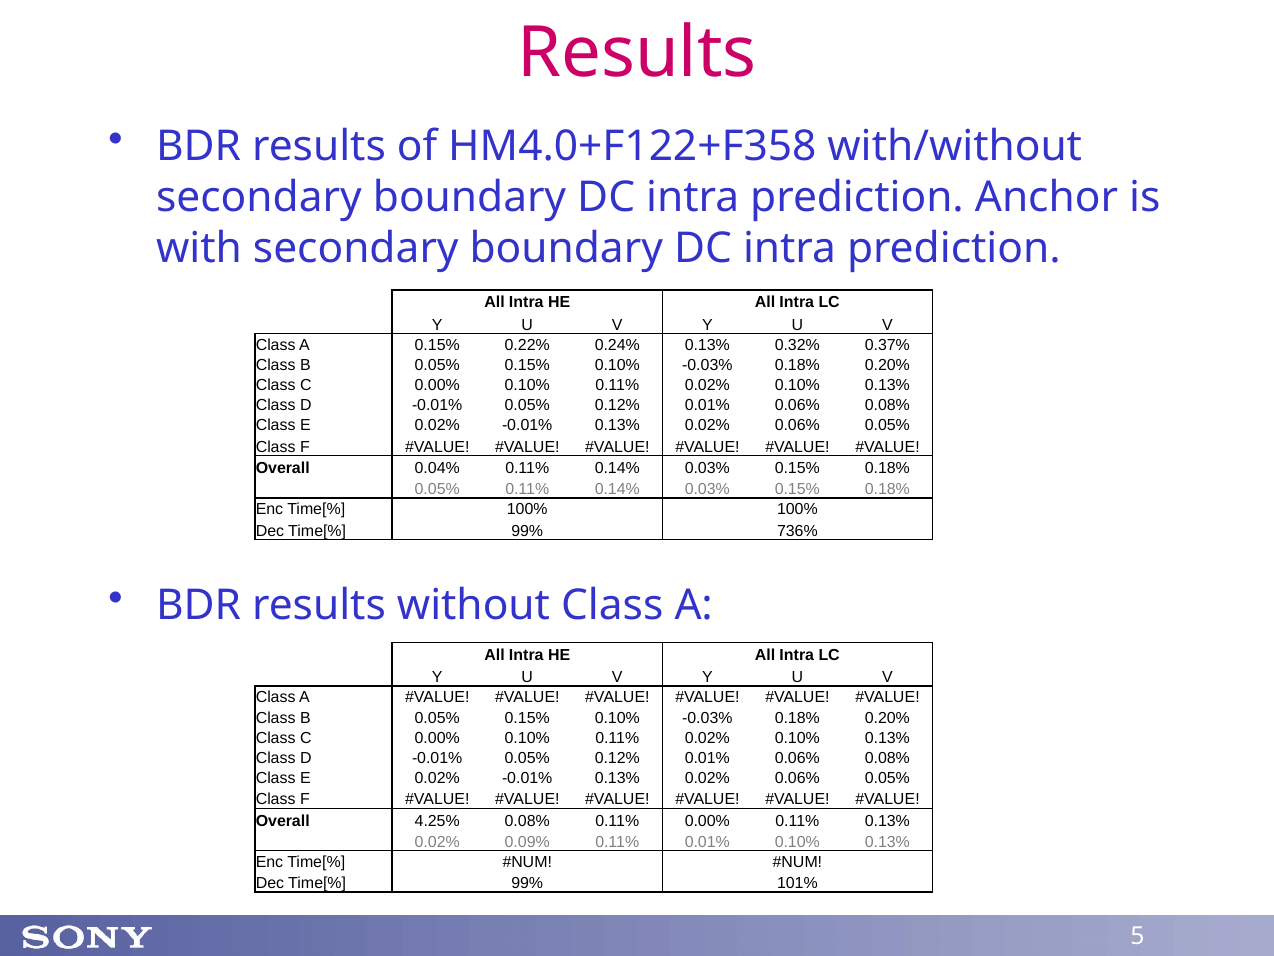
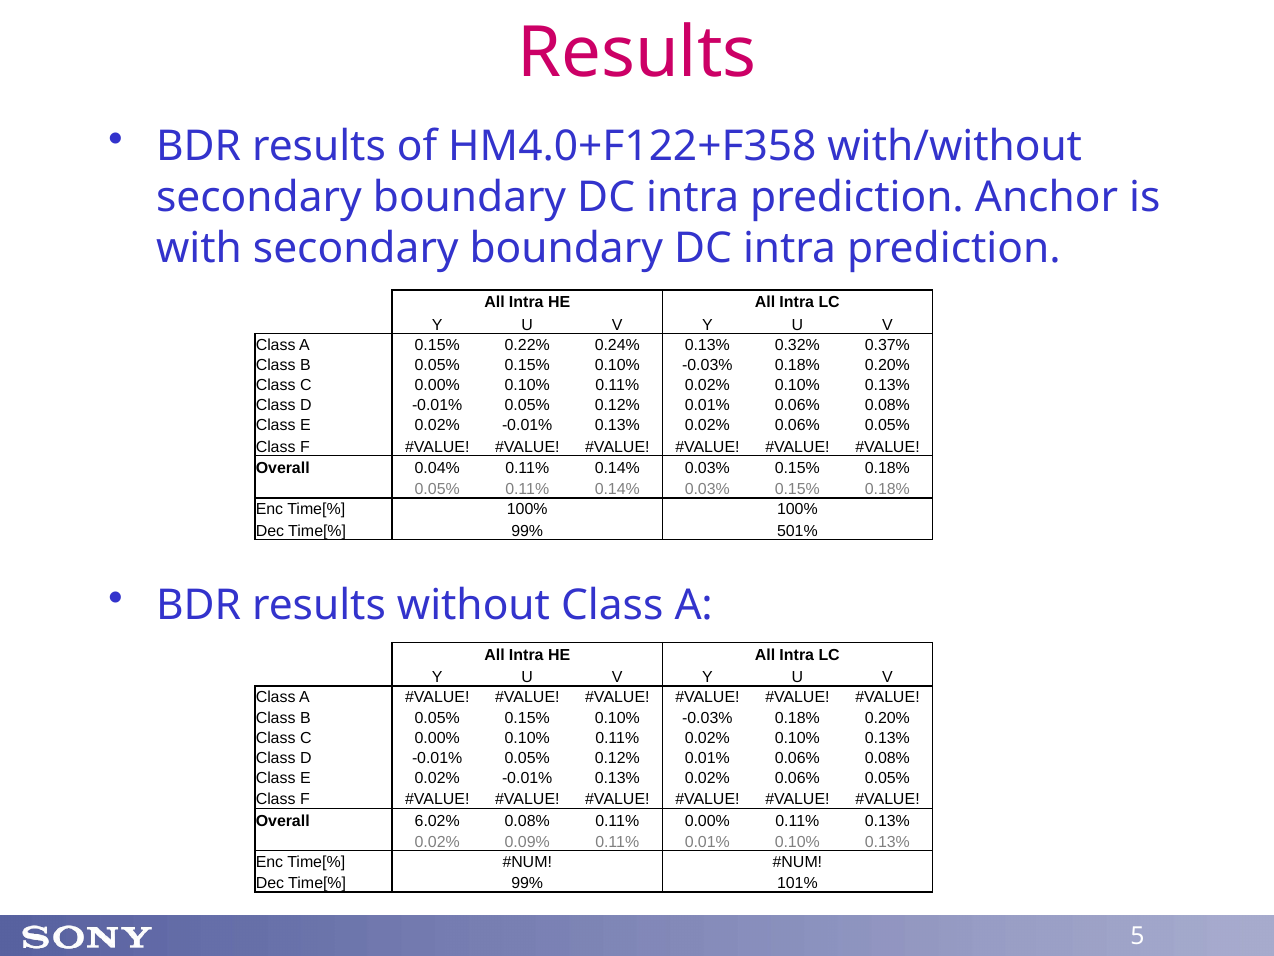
736%: 736% -> 501% (797, 531)
4.25%: 4.25% -> 6.02% (437, 820)
